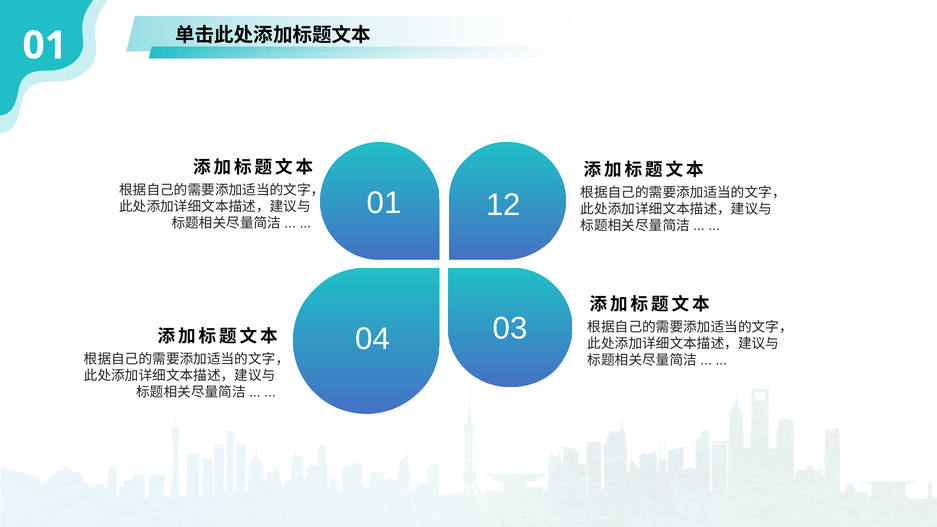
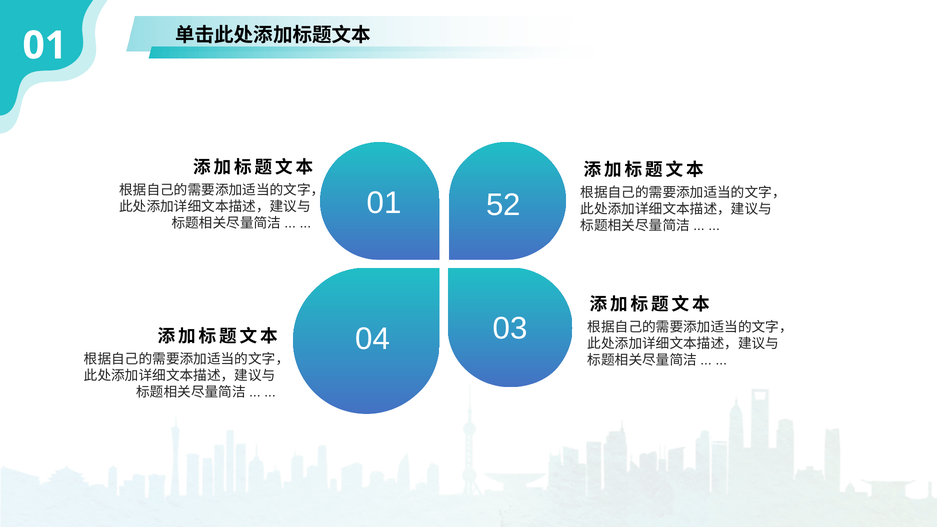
12: 12 -> 52 (503, 205)
